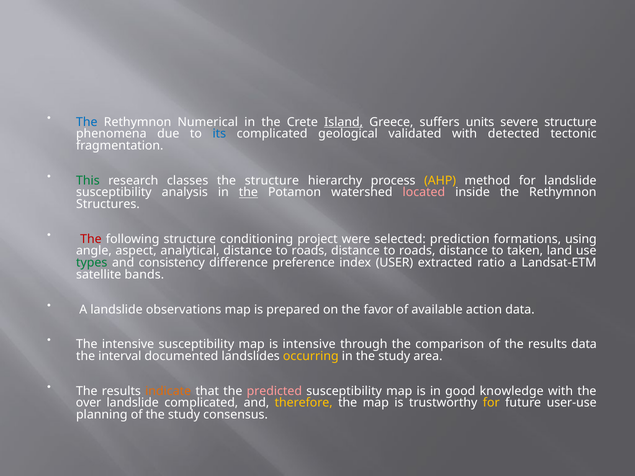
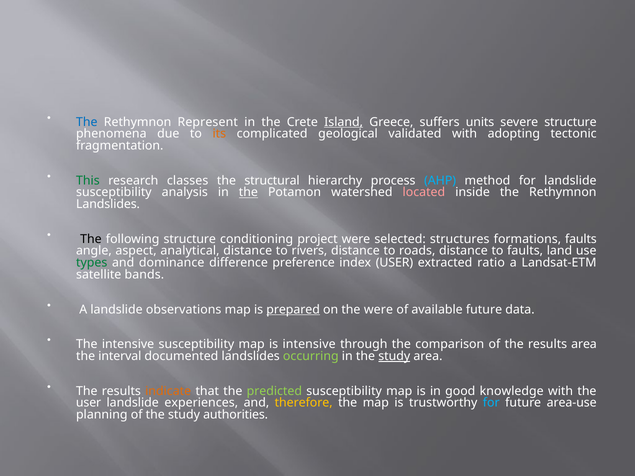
Numerical: Numerical -> Represent (208, 122)
its colour: blue -> orange (219, 134)
detected: detected -> adopting (514, 134)
the structure: structure -> structural (272, 181)
AHP colour: yellow -> light blue (440, 181)
Structures: Structures -> Landslides (108, 204)
The colour: red -> black (91, 239)
prediction: prediction -> structures (460, 239)
formations using: using -> faults (581, 239)
roads: roads -> rivers (309, 251)
to taken: taken -> faults (525, 251)
consistency: consistency -> dominance (172, 263)
prepared underline: none -> present (293, 310)
the favor: favor -> were (378, 310)
available action: action -> future (484, 310)
results data: data -> area (584, 344)
occurring colour: yellow -> light green (311, 356)
study underline: none -> present (394, 356)
predicted colour: pink -> light green (274, 391)
over: over -> user (89, 403)
landslide complicated: complicated -> experiences (201, 403)
for colour: yellow -> light blue (491, 403)
user-use: user-use -> area-use (572, 403)
consensus: consensus -> authorities (236, 415)
